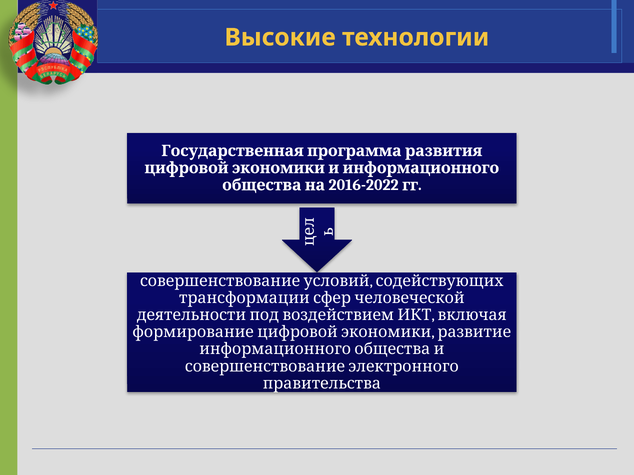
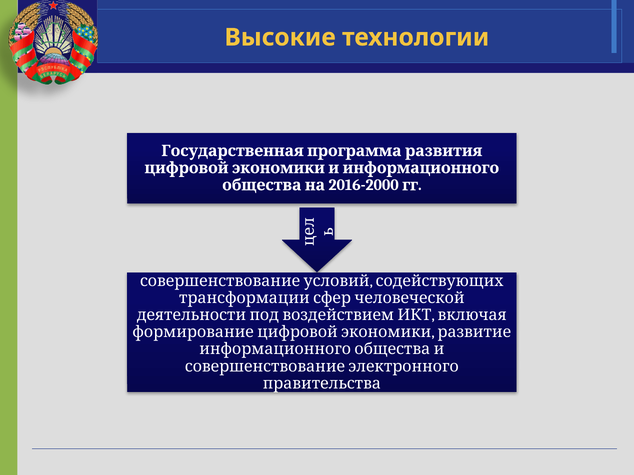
2016-2022: 2016-2022 -> 2016-2000 (364, 185)
